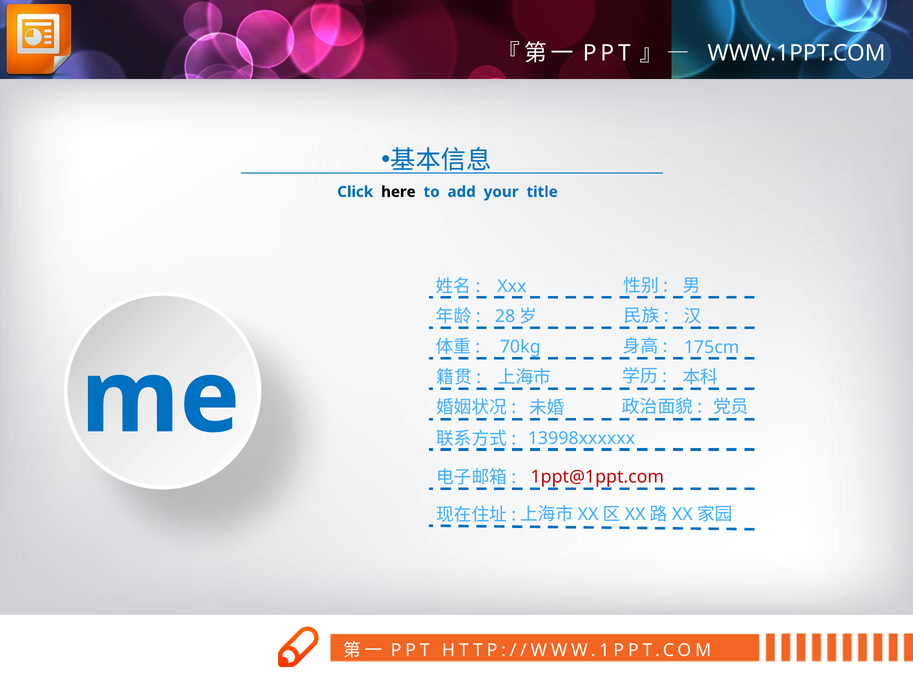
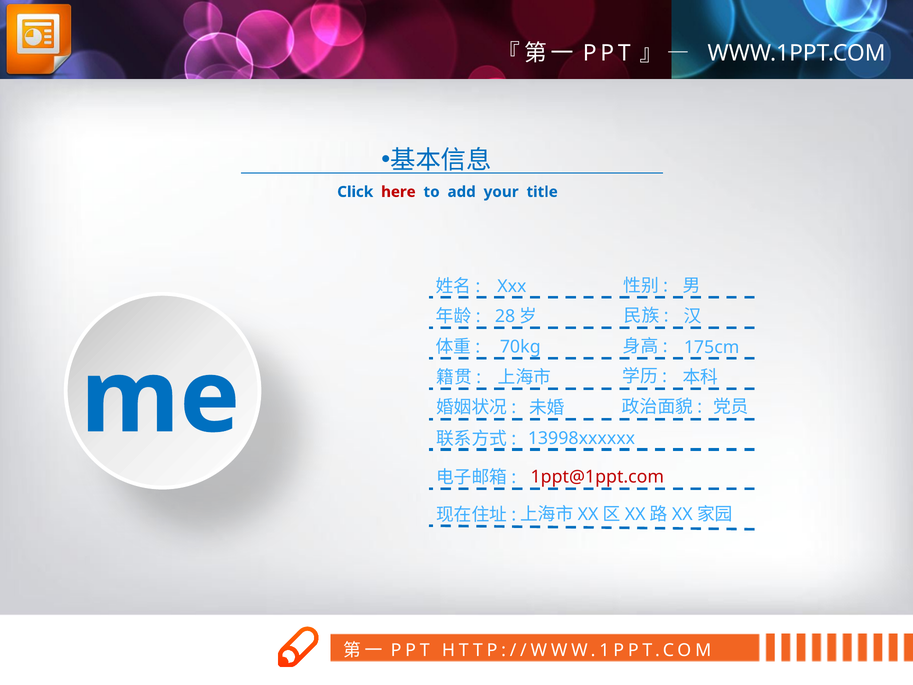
here colour: black -> red (398, 192)
